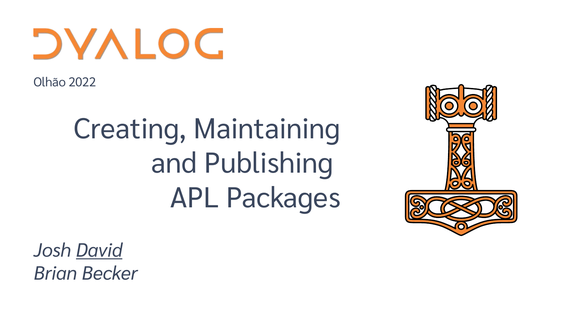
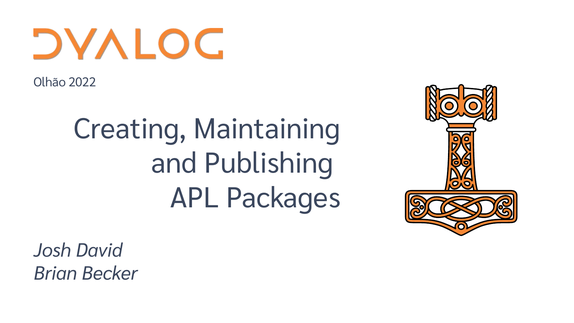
David underline: present -> none (99, 251)
